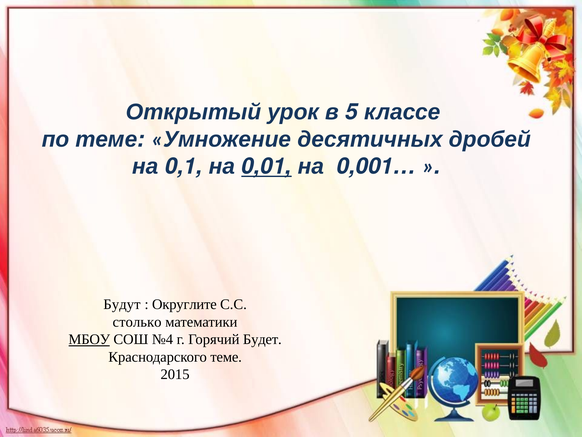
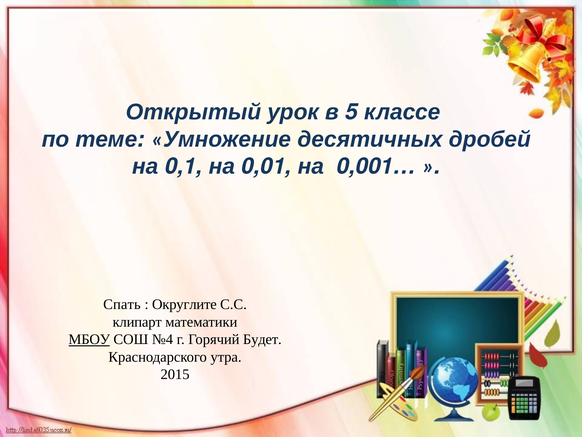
0,01 underline: present -> none (266, 166)
Будут: Будут -> Спать (122, 304)
столько: столько -> клипарт (137, 322)
Краснодарского теме: теме -> утра (226, 357)
